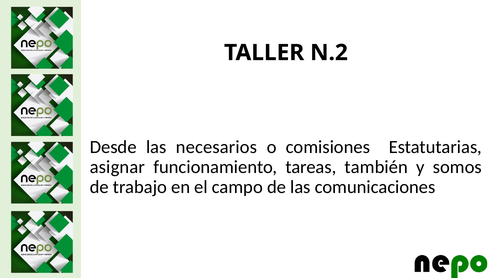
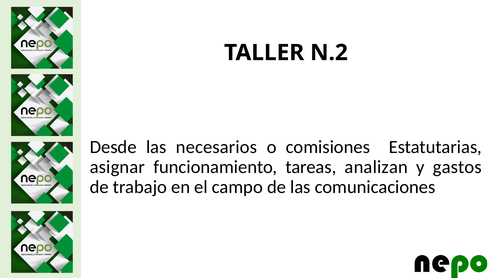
también: también -> analizan (376, 167)
somos: somos -> gastos (457, 167)
